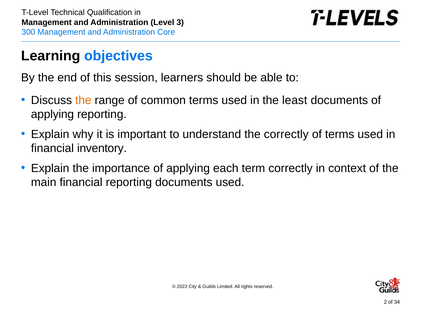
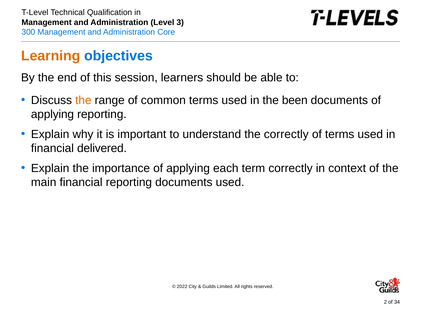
Learning colour: black -> orange (51, 56)
least: least -> been (295, 100)
inventory: inventory -> delivered (102, 148)
